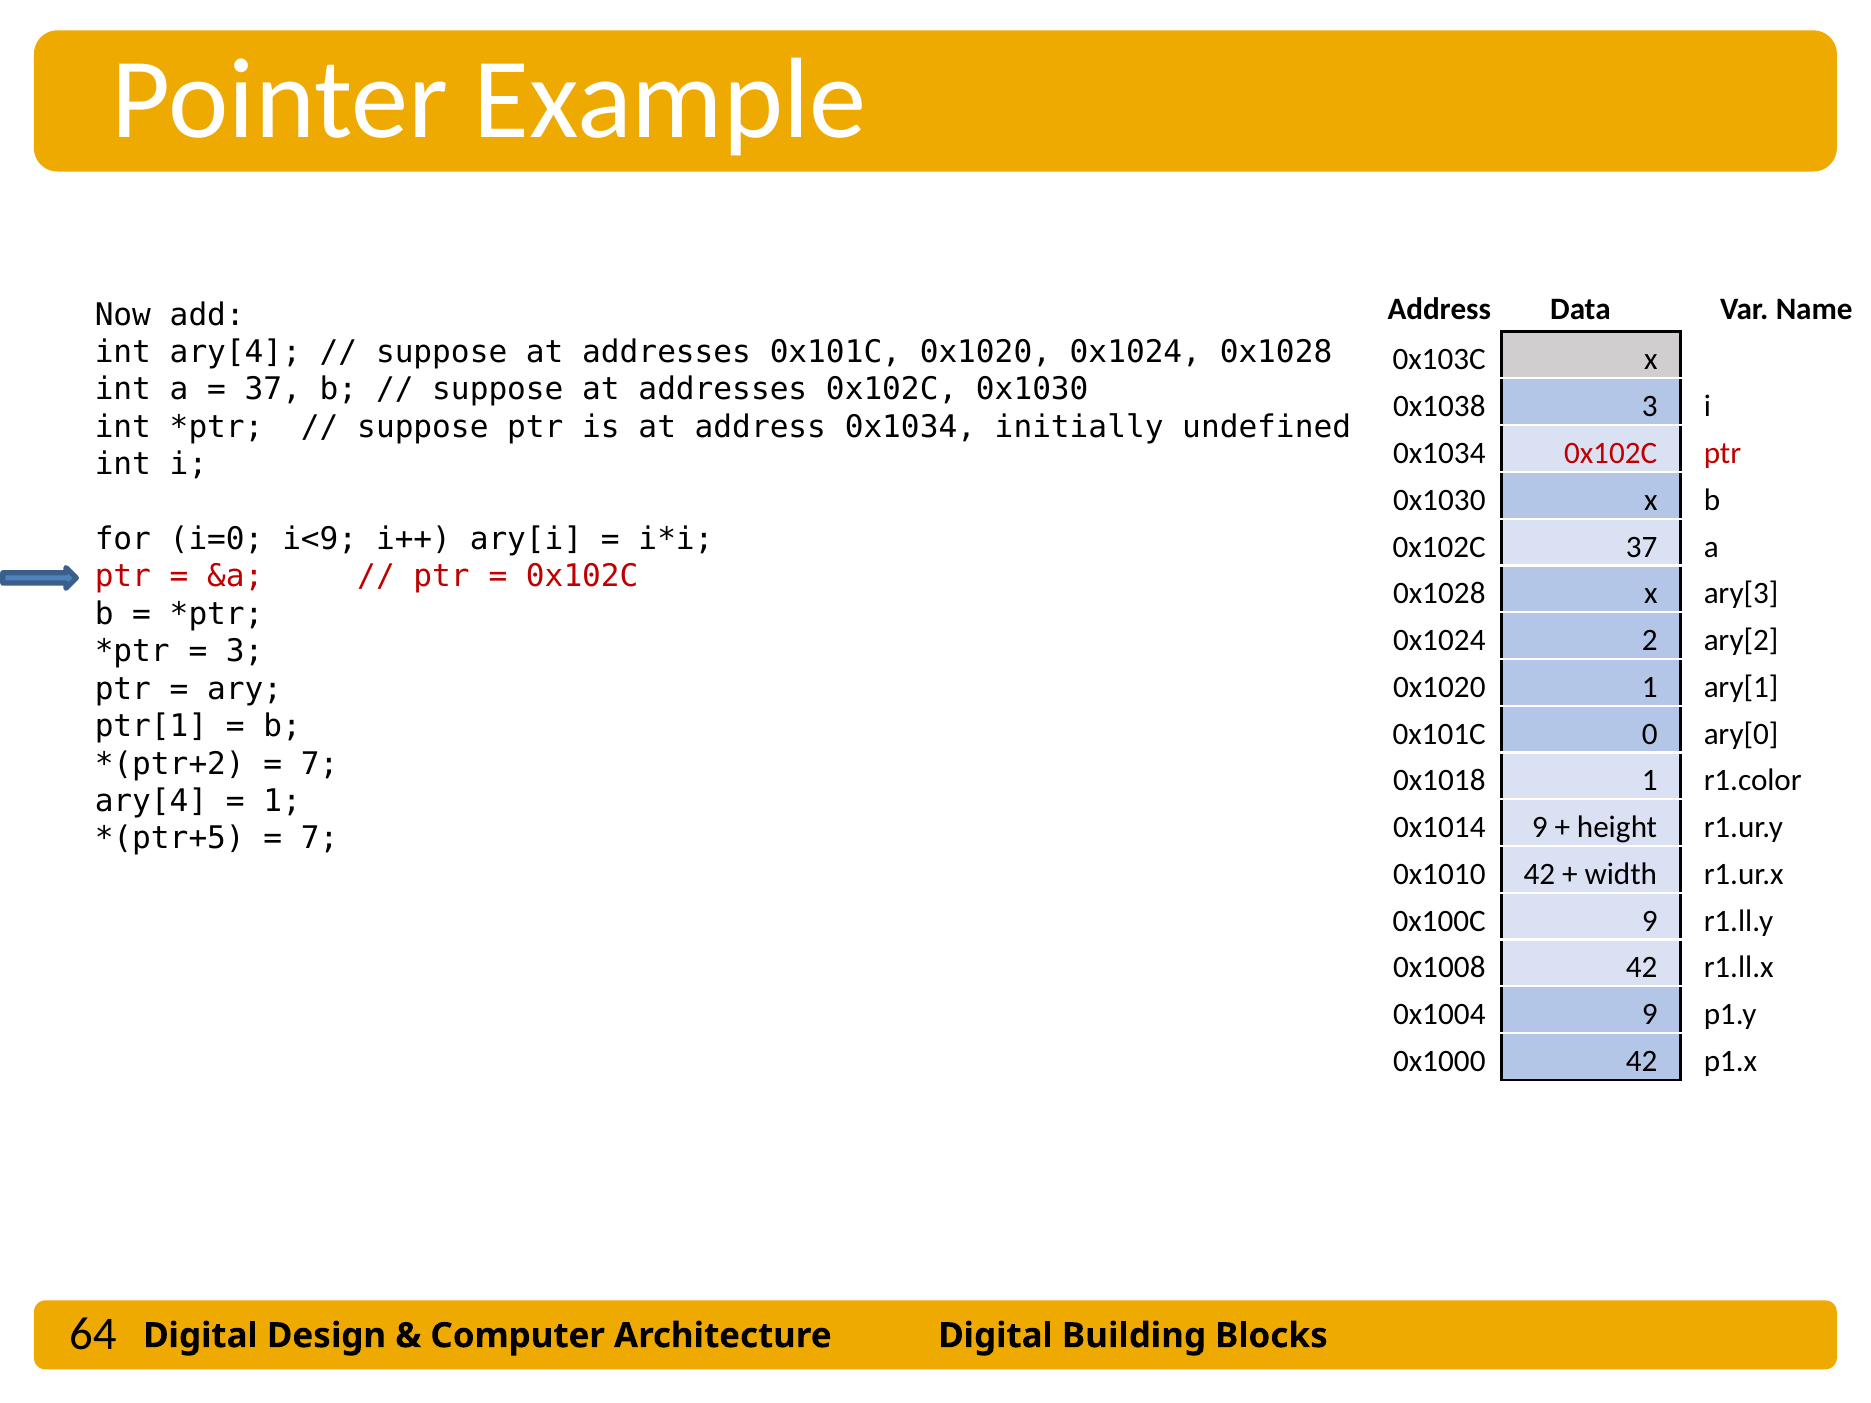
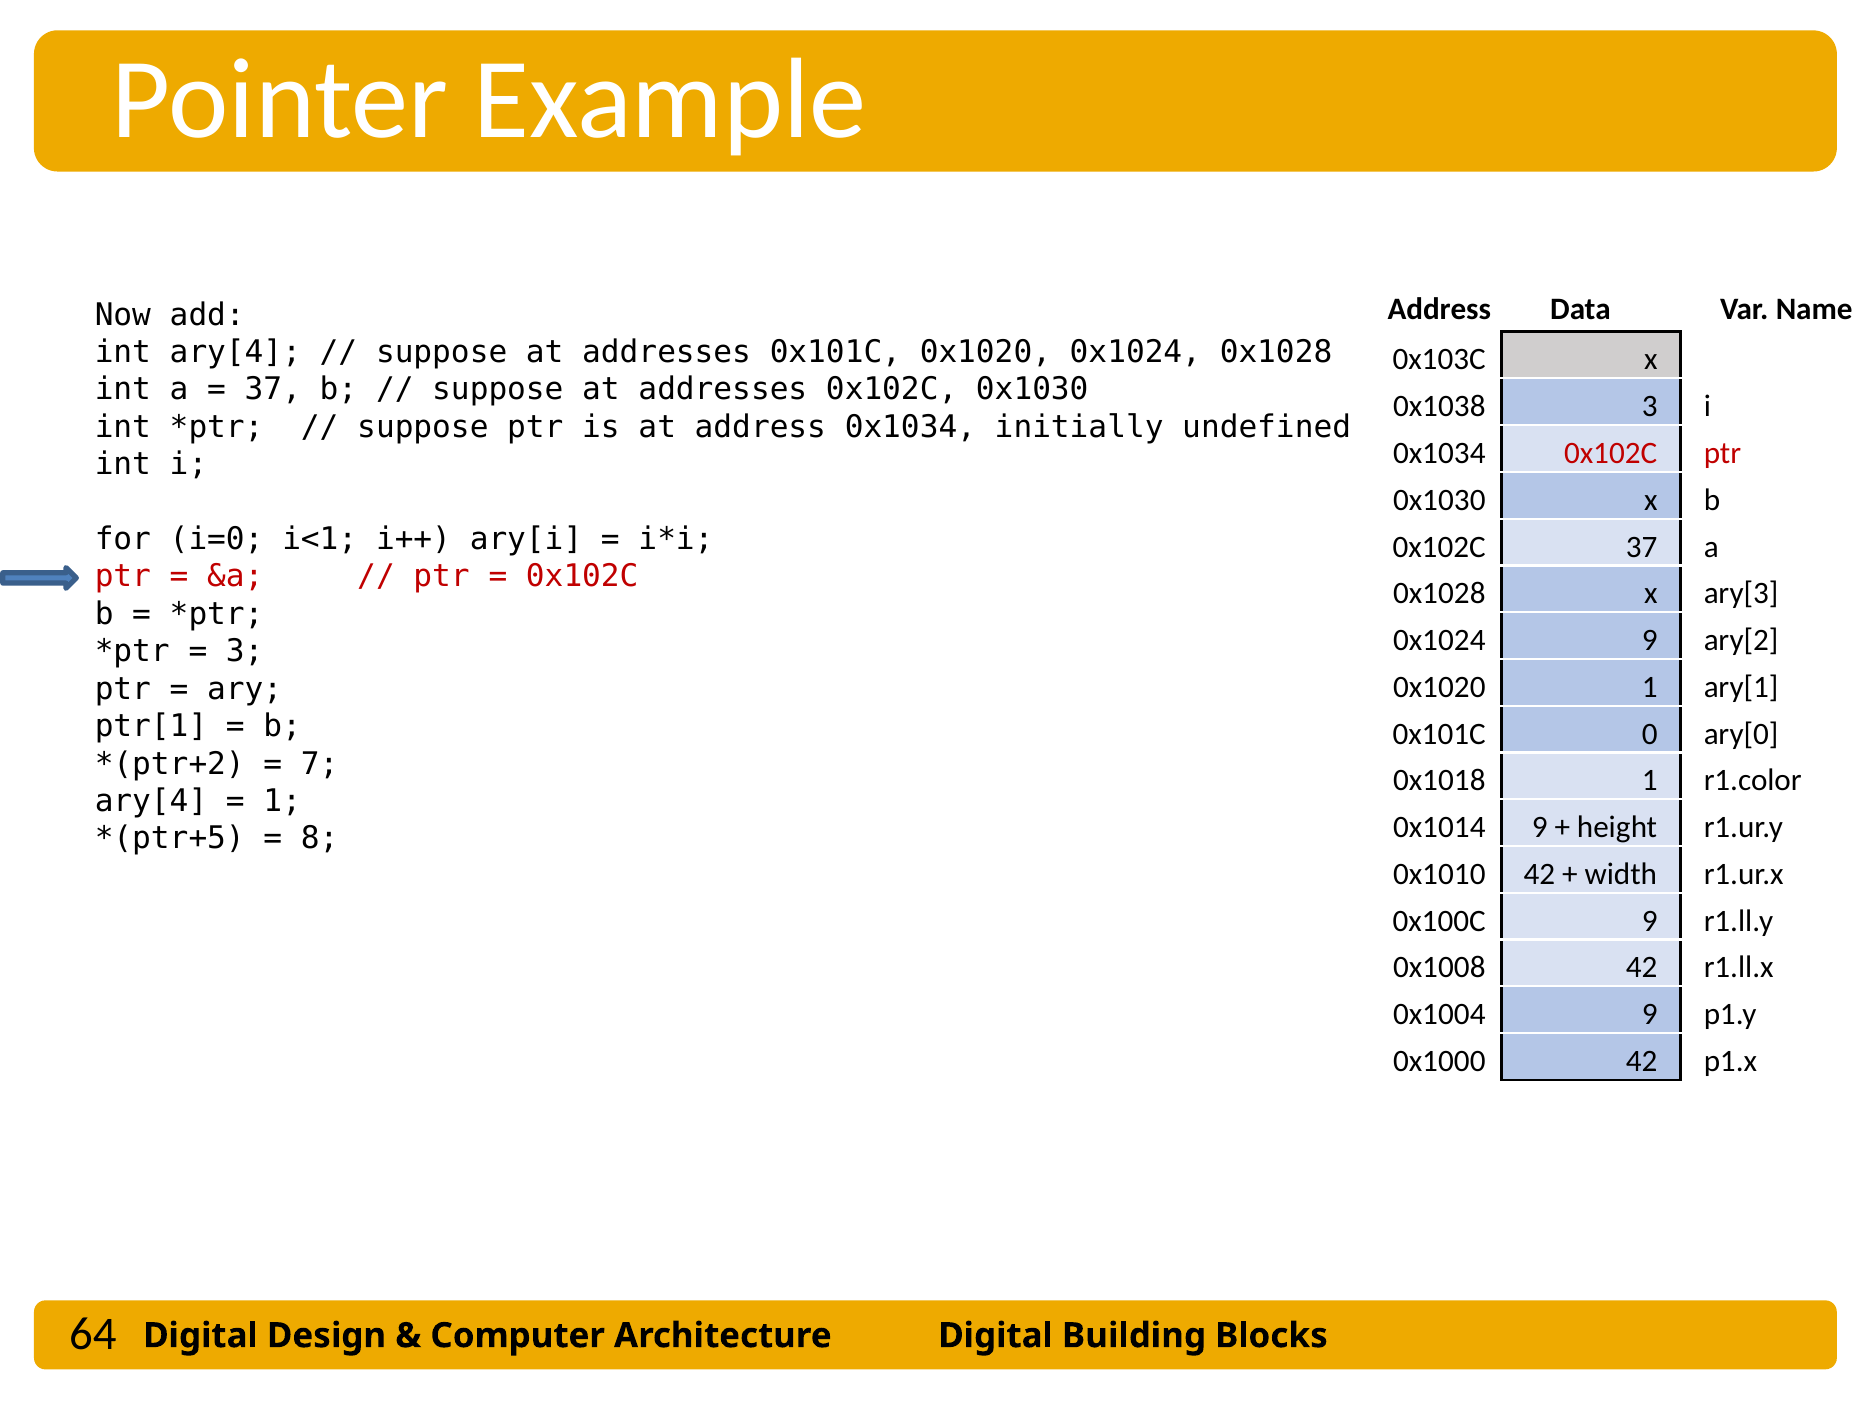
i<9: i<9 -> i<1 (320, 539)
0x1024 2: 2 -> 9 (1650, 640)
7: 7 -> 8 (320, 839)
